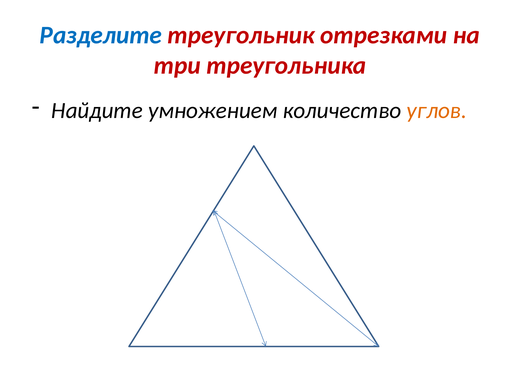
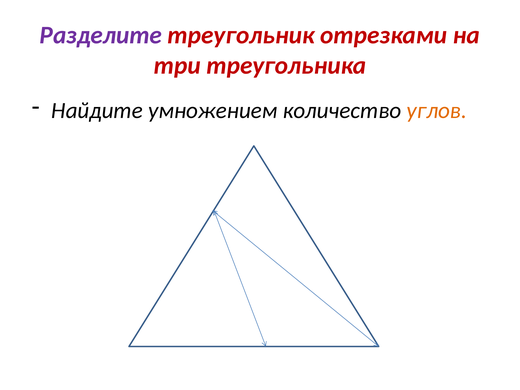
Разделите colour: blue -> purple (101, 35)
